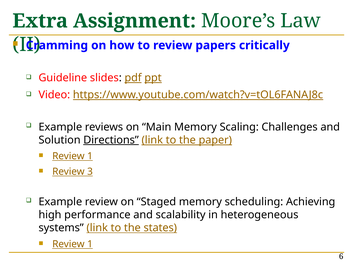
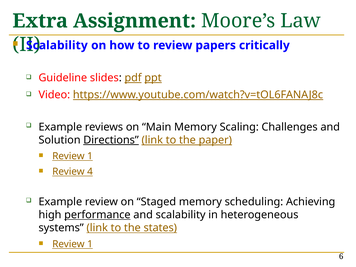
Cramming: Cramming -> Scalability (57, 45)
3: 3 -> 4 (90, 172)
performance underline: none -> present (97, 215)
